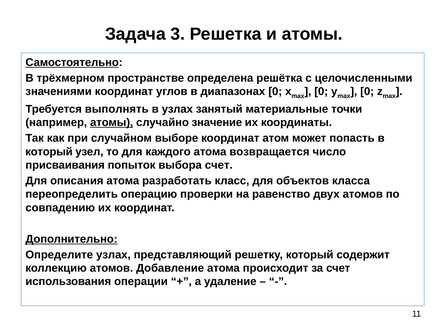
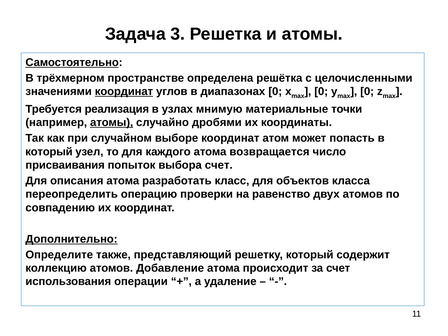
координат underline: none -> present (124, 92)
выполнять: выполнять -> реализация (117, 109)
занятый: занятый -> мнимую (219, 109)
значение: значение -> дробями (217, 123)
Определите узлах: узлах -> также (113, 255)
